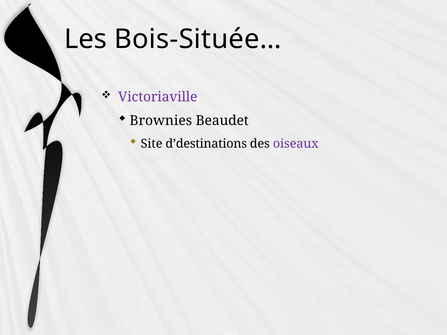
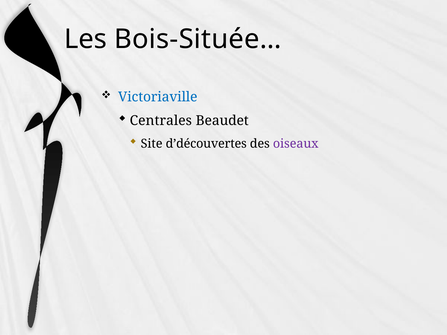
Victoriaville colour: purple -> blue (158, 97)
Brownies: Brownies -> Centrales (161, 121)
d’destinations: d’destinations -> d’découvertes (206, 144)
